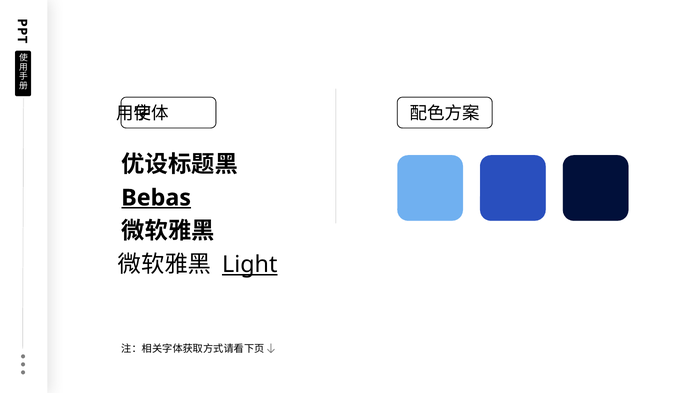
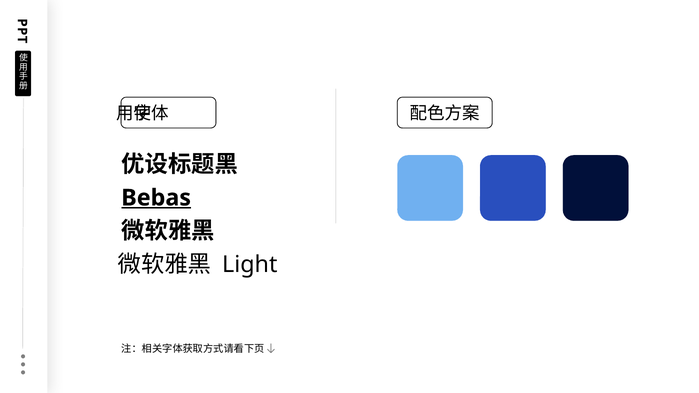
Light underline: present -> none (250, 265)
